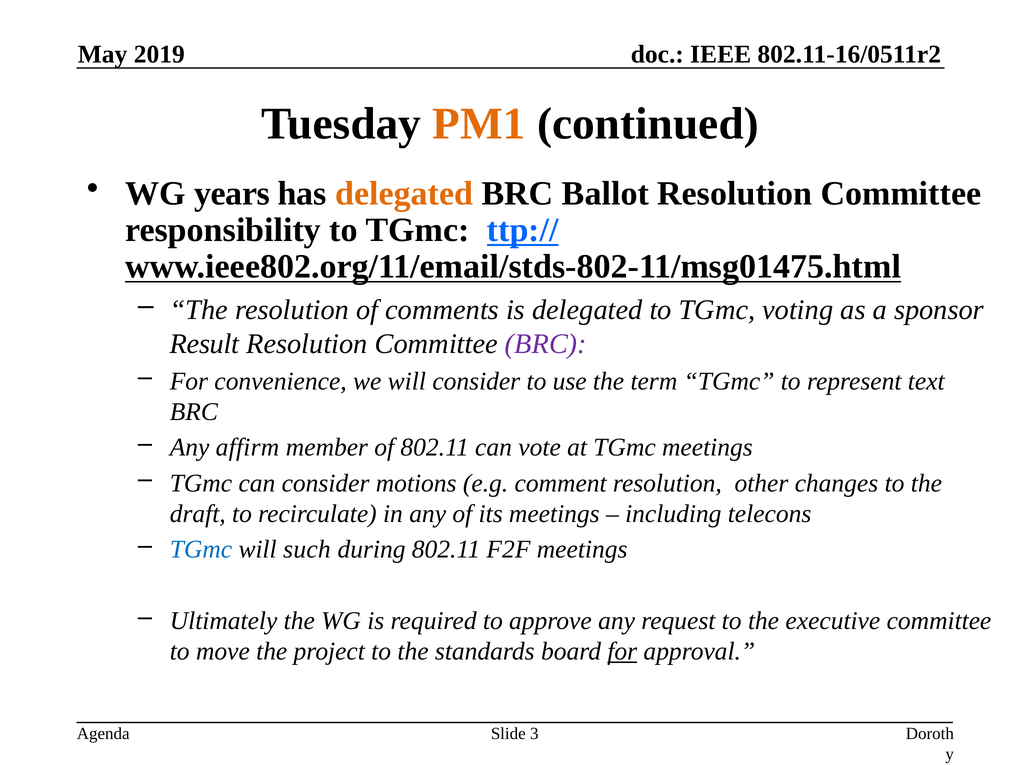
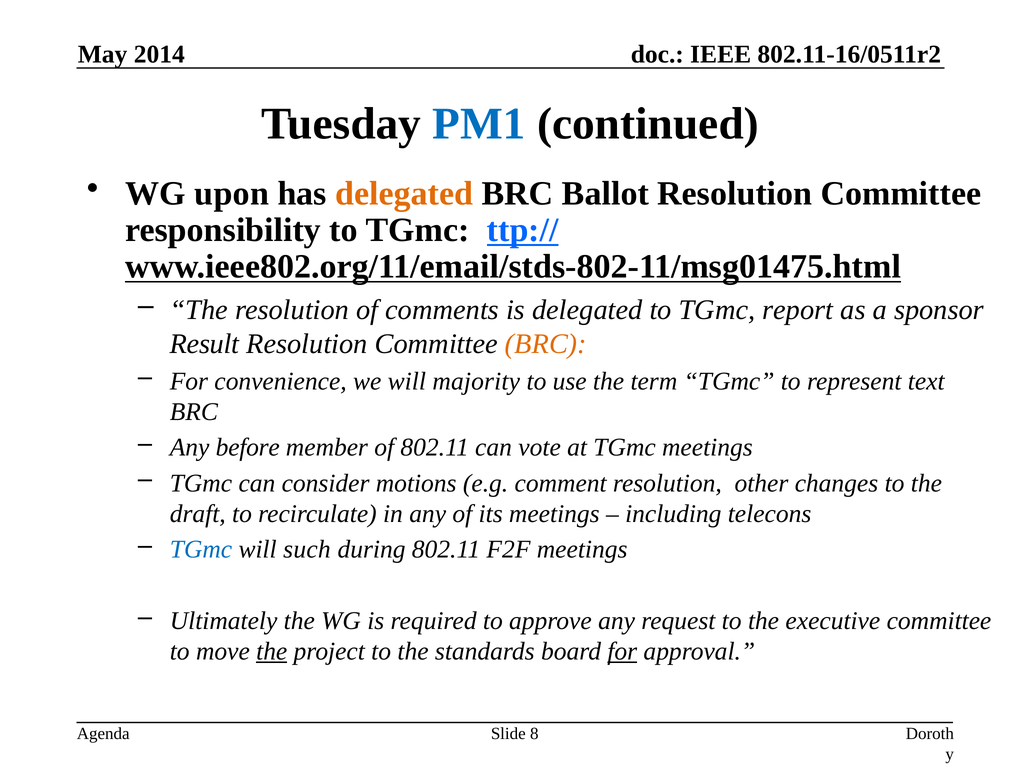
2019: 2019 -> 2014 (159, 54)
PM1 colour: orange -> blue (479, 124)
years: years -> upon (232, 193)
voting: voting -> report (798, 310)
BRC colour: purple -> orange (546, 344)
will consider: consider -> majority (476, 381)
affirm: affirm -> before (248, 448)
the underline: none -> present (272, 652)
3: 3 -> 8 (534, 734)
